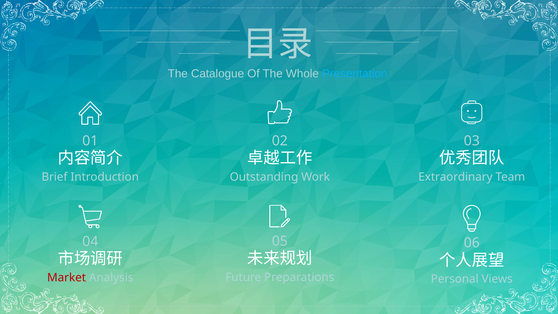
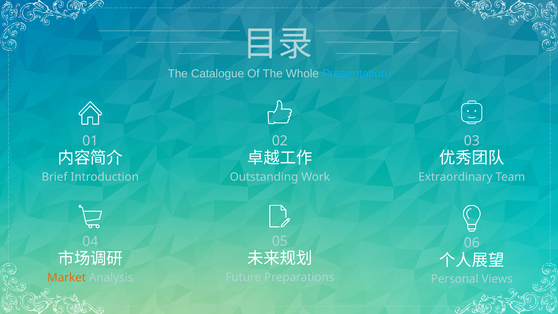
Market colour: red -> orange (67, 277)
